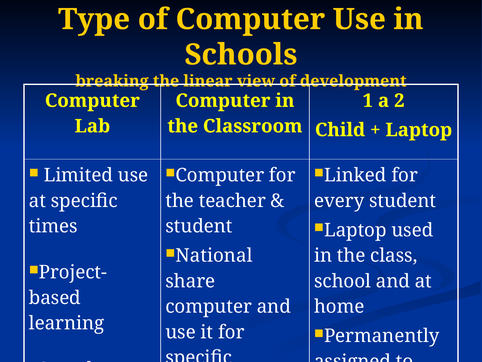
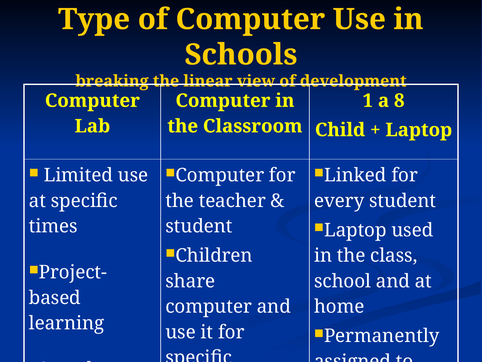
a 2: 2 -> 8 (399, 101)
National: National -> Children (214, 255)
